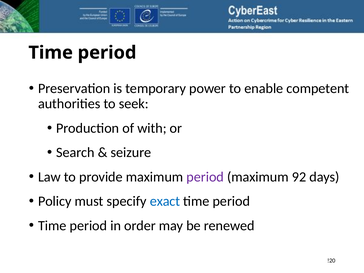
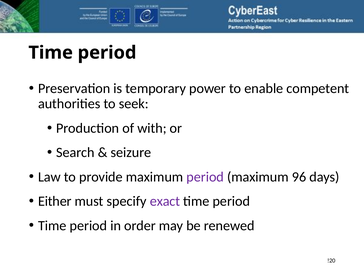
92: 92 -> 96 (299, 177)
Policy: Policy -> Either (55, 201)
exact colour: blue -> purple (165, 201)
